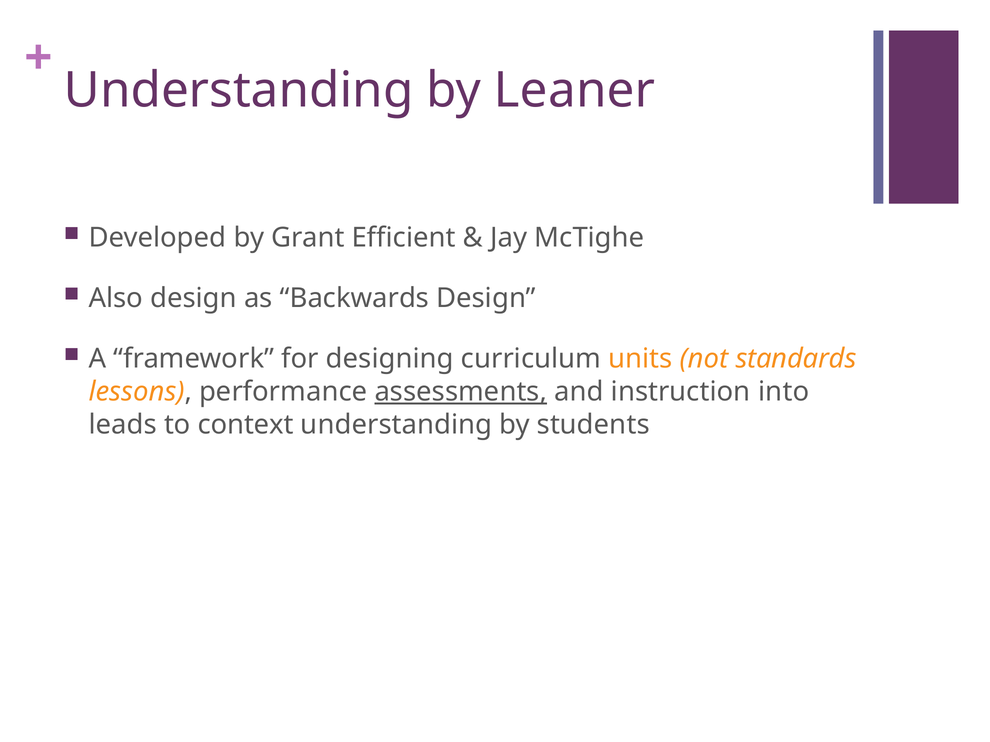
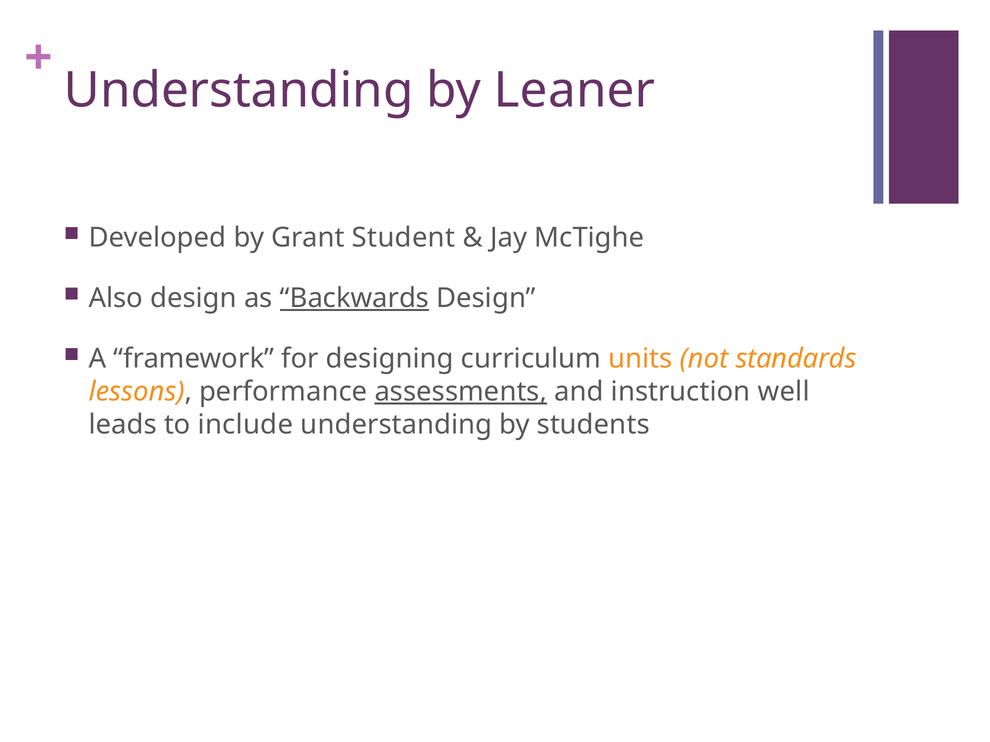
Efficient: Efficient -> Student (404, 238)
Backwards underline: none -> present (355, 298)
into: into -> well (784, 392)
context: context -> include (245, 425)
